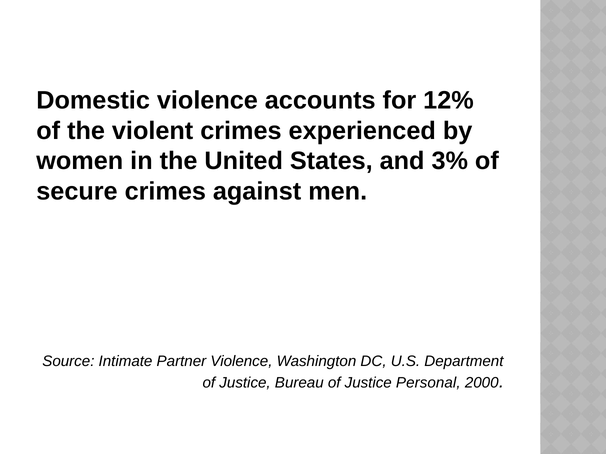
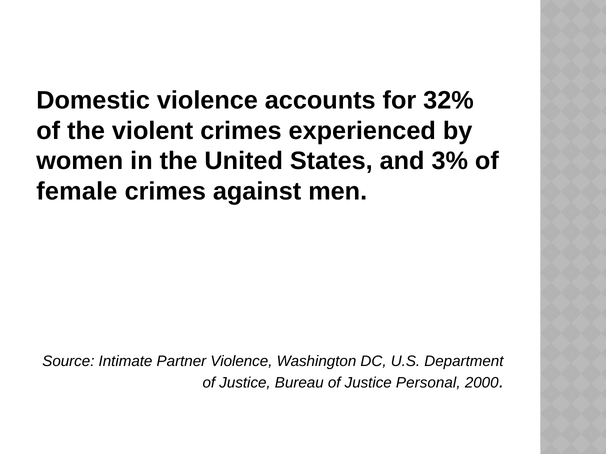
12%: 12% -> 32% (448, 101)
secure: secure -> female (77, 192)
